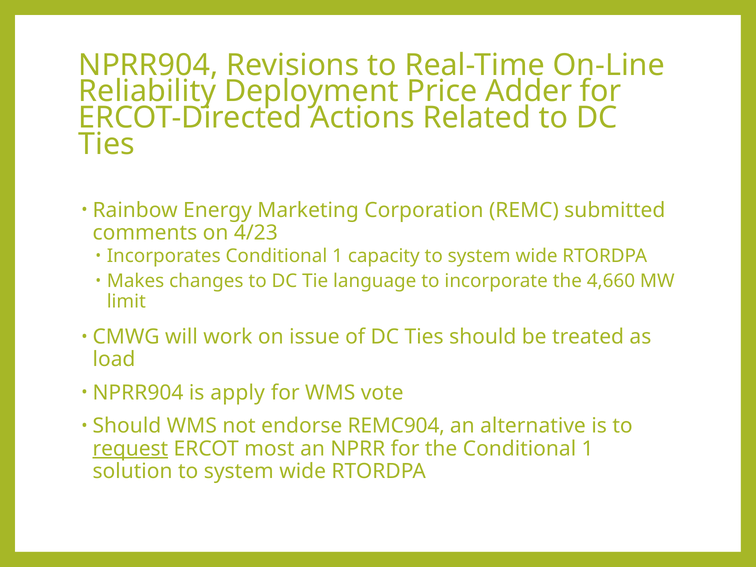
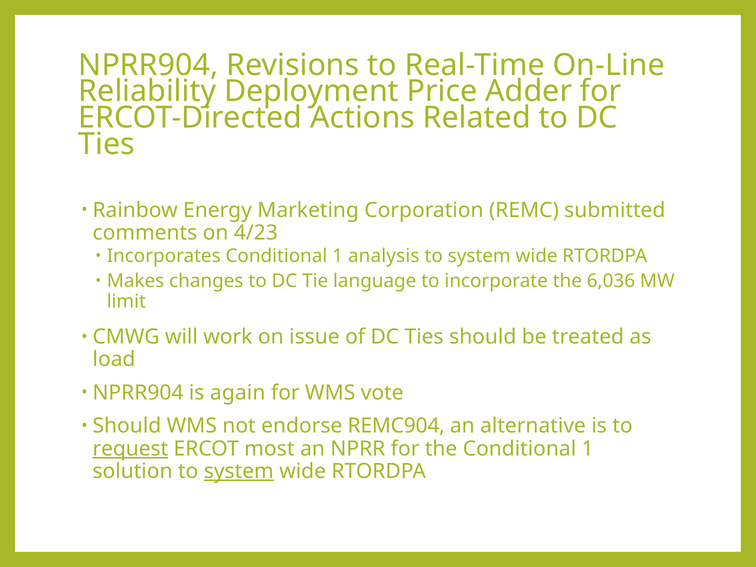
capacity: capacity -> analysis (384, 256)
4,660: 4,660 -> 6,036 (611, 281)
apply: apply -> again (238, 393)
system underline: none -> present (239, 471)
